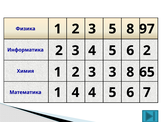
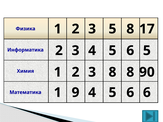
97: 97 -> 17 (147, 29)
6 2: 2 -> 5 (147, 51)
3 3: 3 -> 8 (112, 72)
65: 65 -> 90 (147, 72)
1 4: 4 -> 9 (76, 93)
6 7: 7 -> 6 (147, 93)
